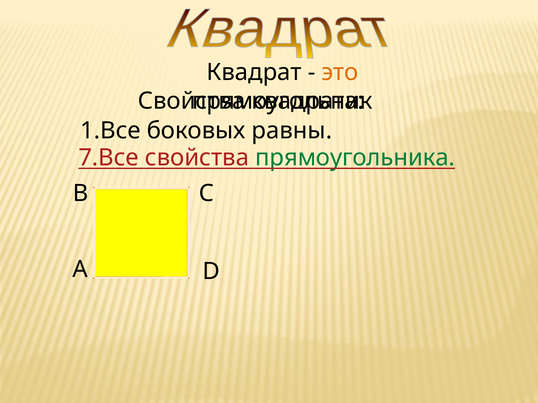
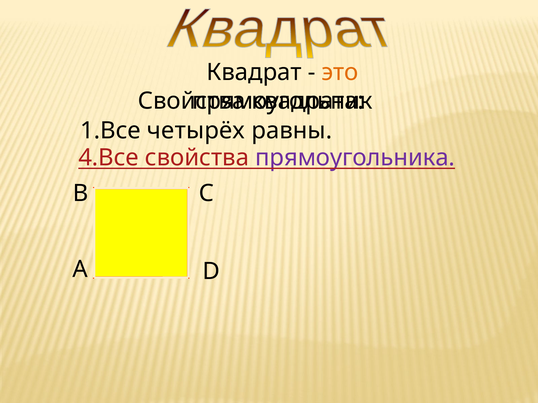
боковых: боковых -> четырёх (196, 131)
7.Все: 7.Все -> 4.Все (109, 158)
прямоугольника colour: green -> purple (355, 158)
